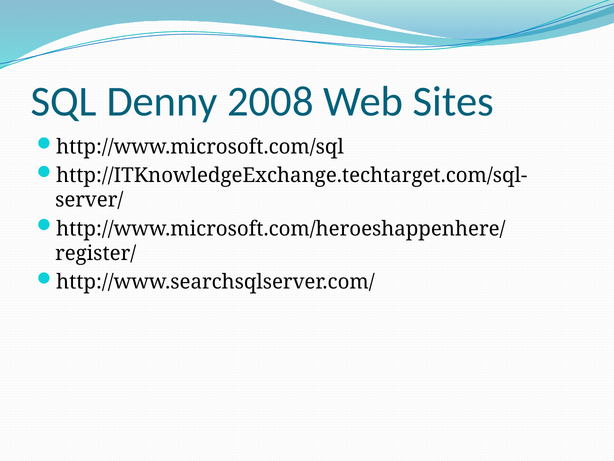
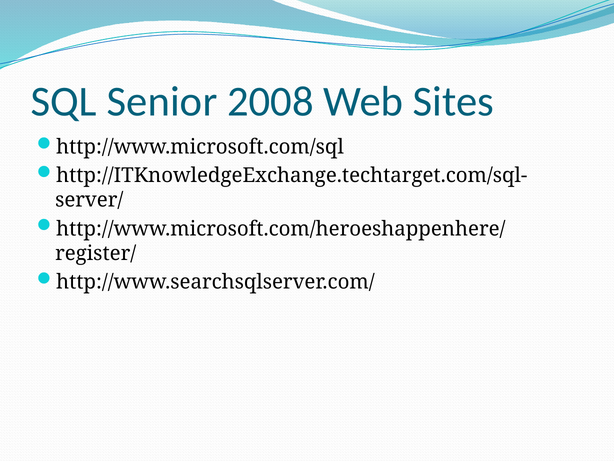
Denny: Denny -> Senior (162, 101)
